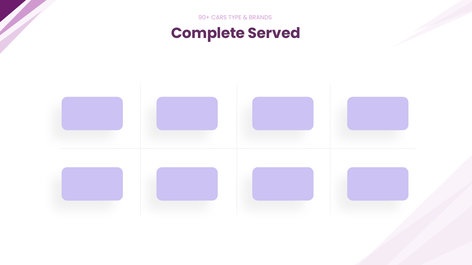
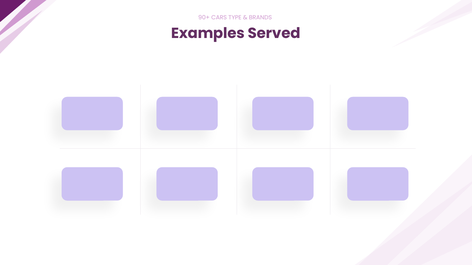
Complete: Complete -> Examples (208, 33)
